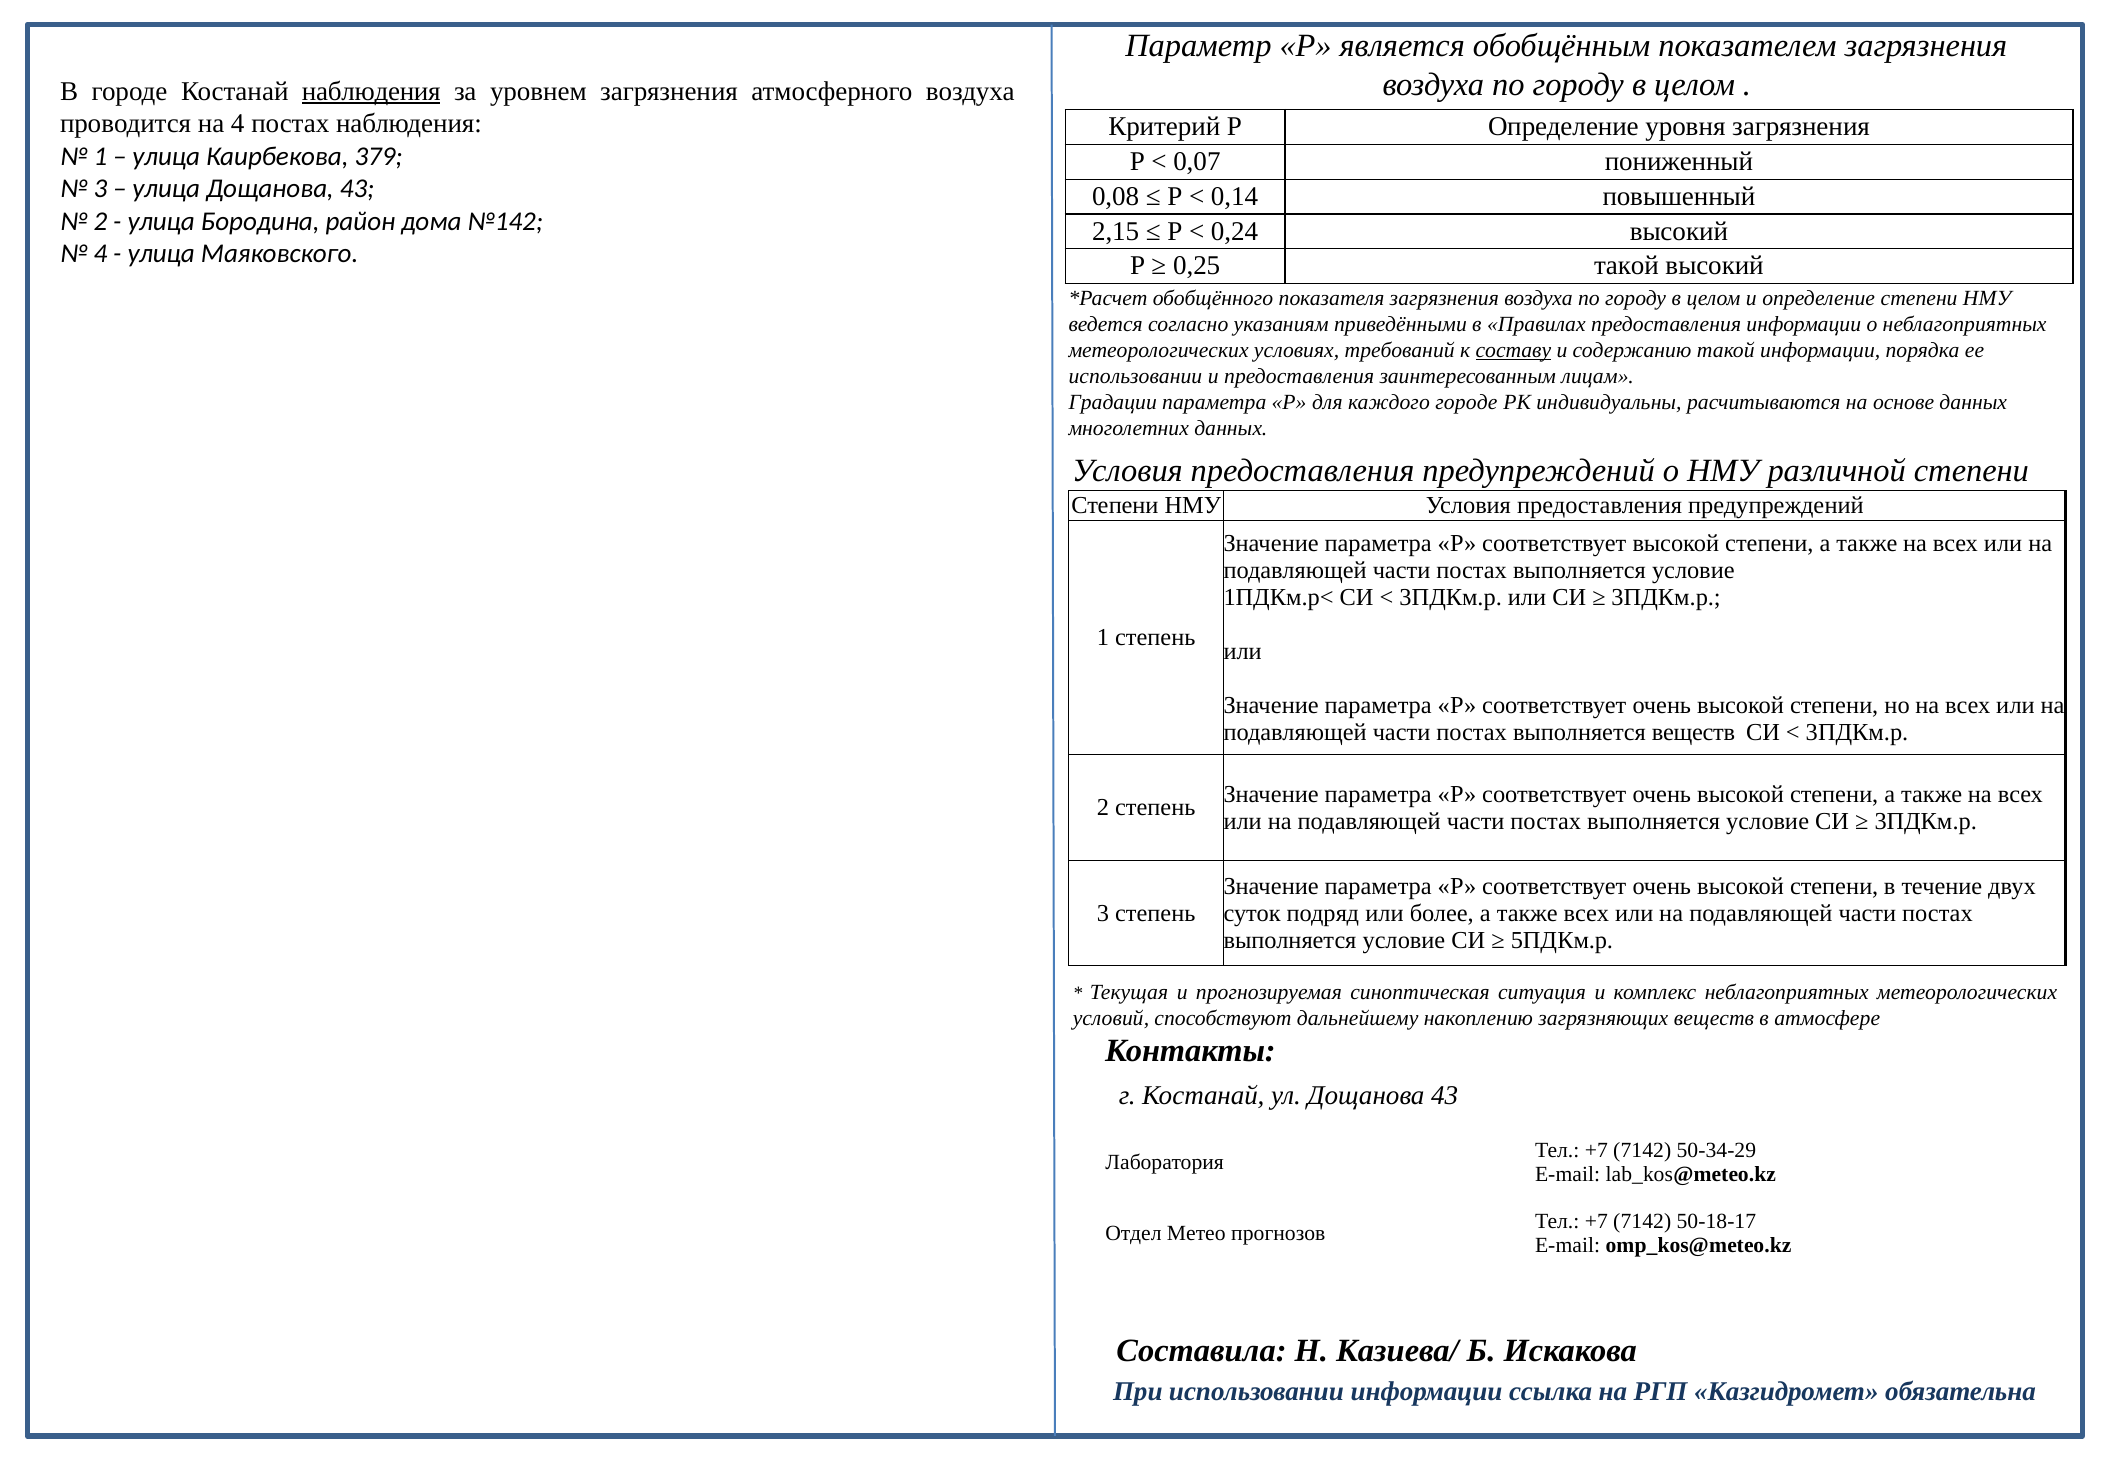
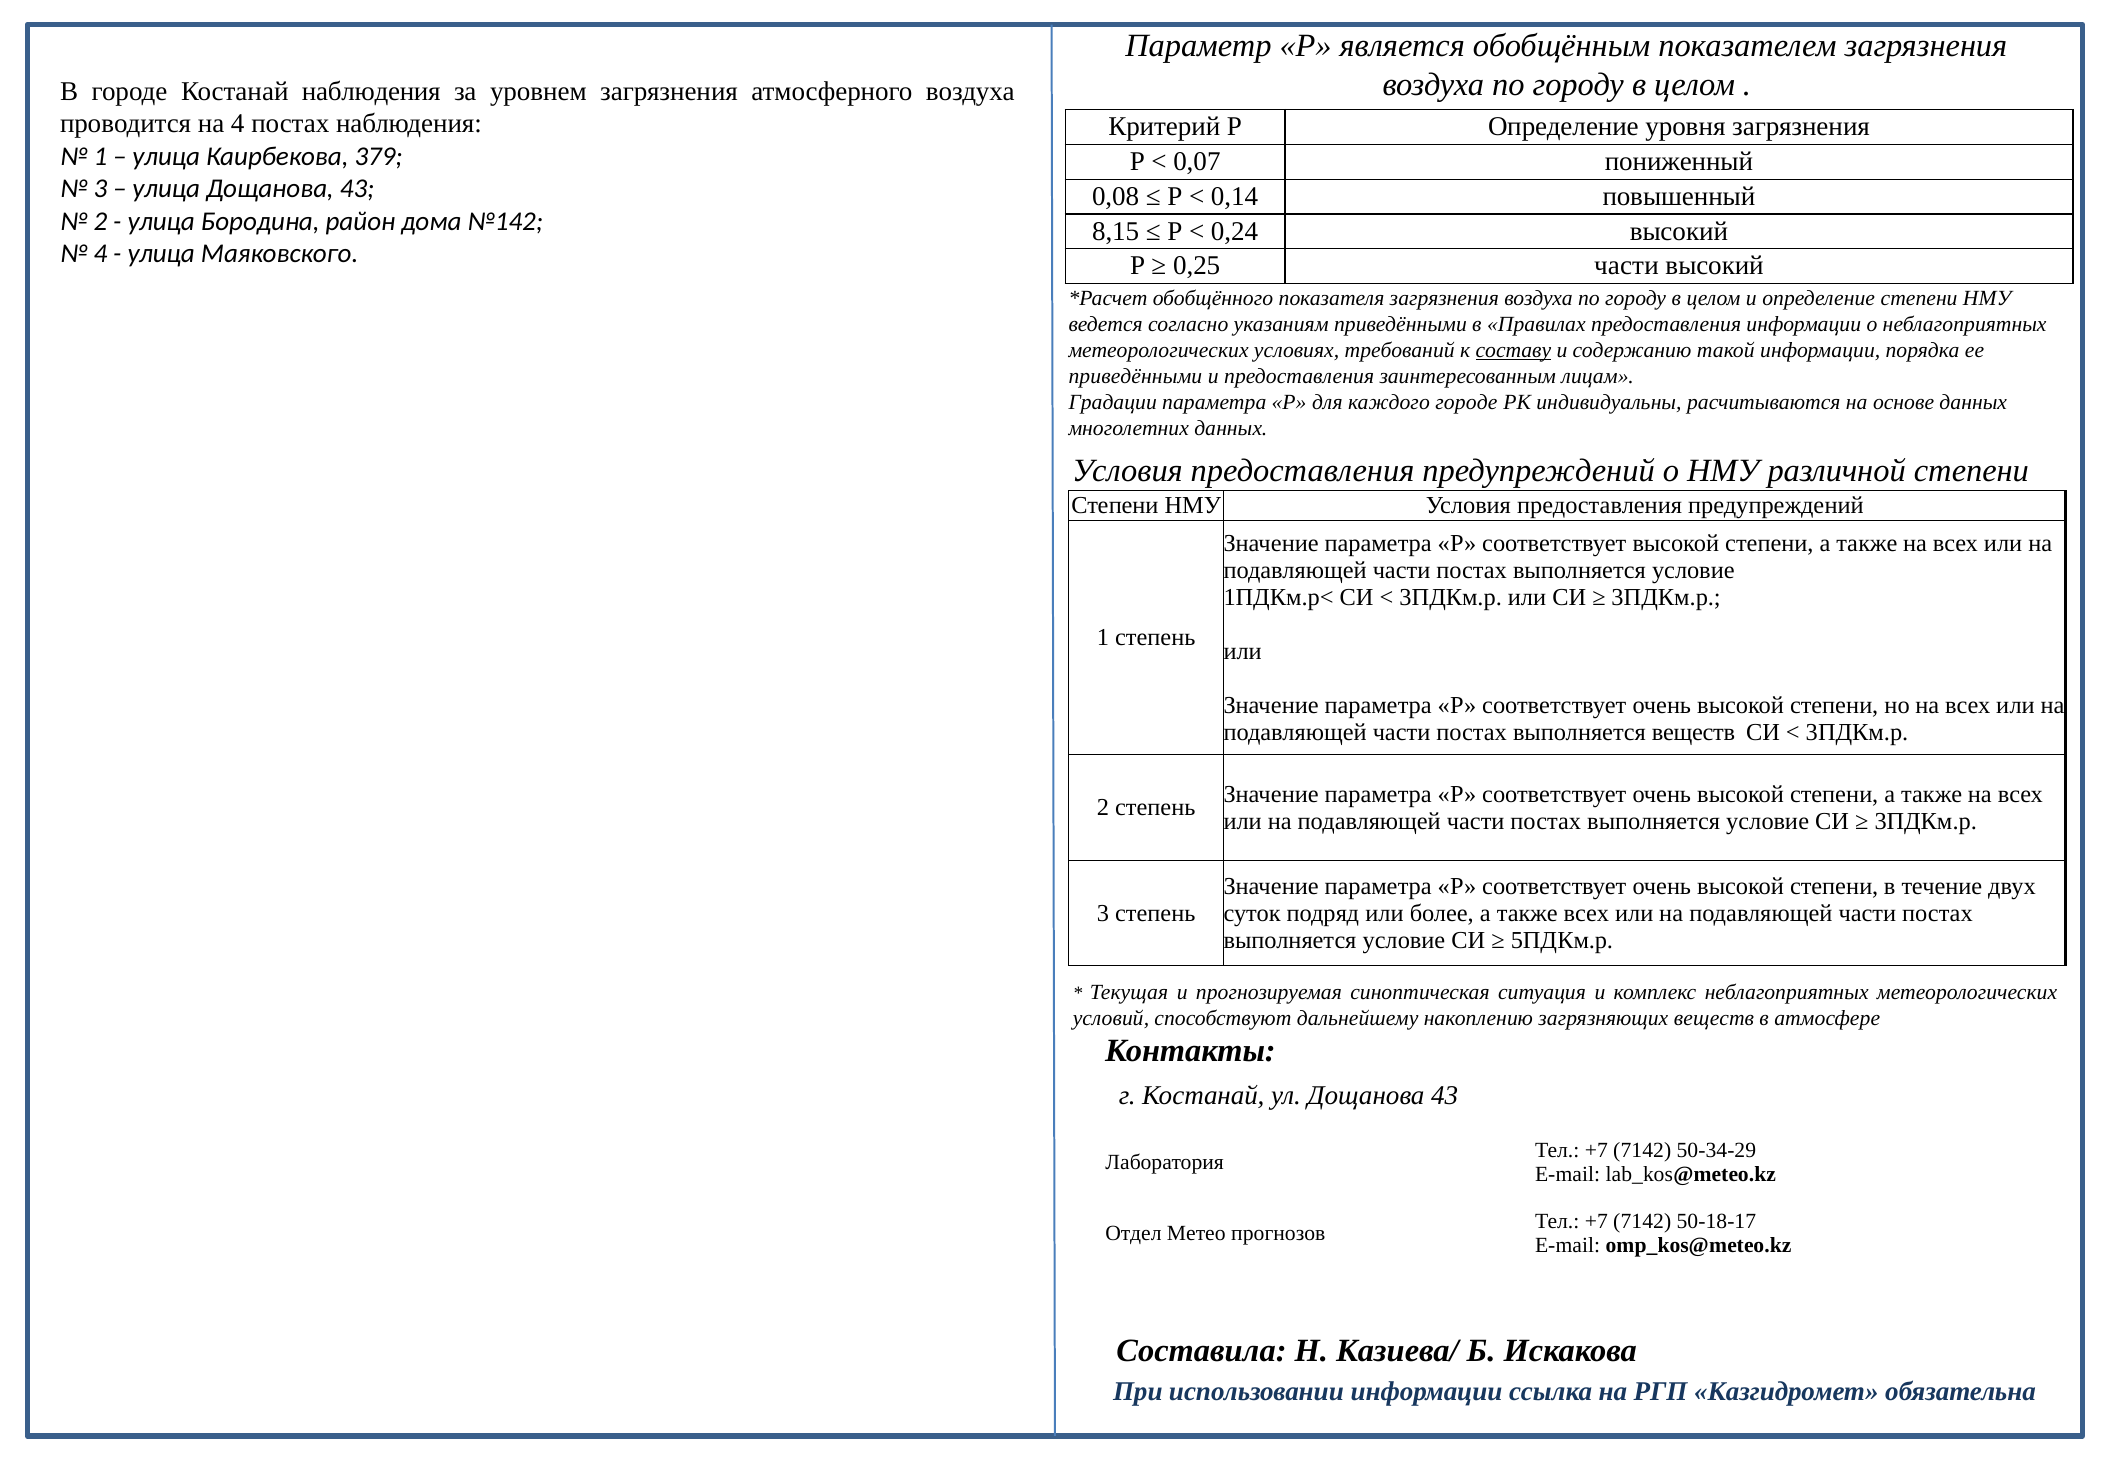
наблюдения underline: present -> none (371, 91)
2,15: 2,15 -> 8,15 (1116, 231)
0,25 такой: такой -> части (1626, 266)
использовании: использовании -> приведёнными (1135, 376)
